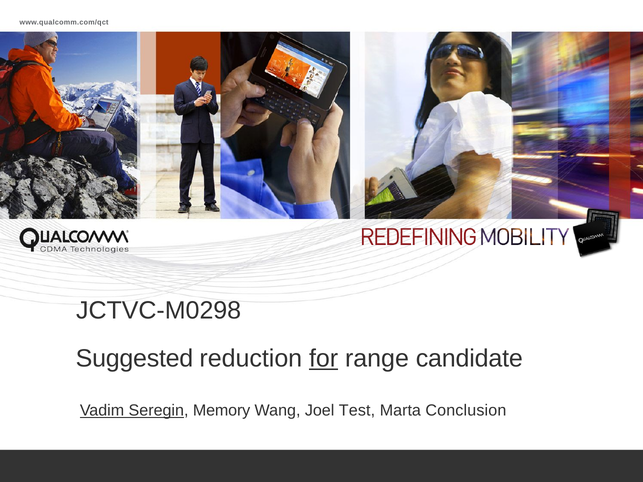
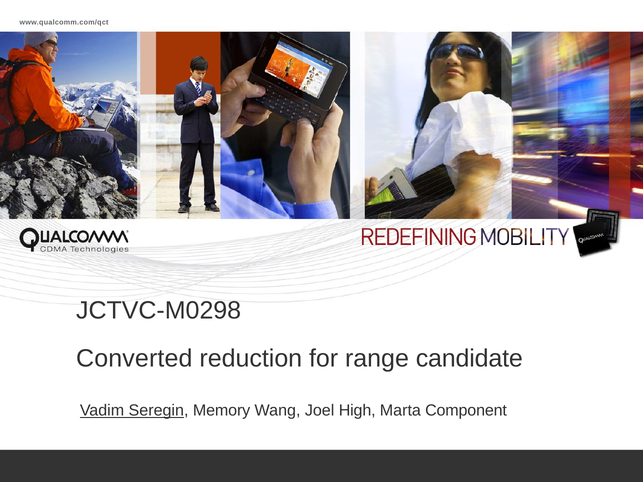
Suggested: Suggested -> Converted (134, 359)
for underline: present -> none (324, 359)
Test: Test -> High (357, 410)
Conclusion: Conclusion -> Component (466, 410)
